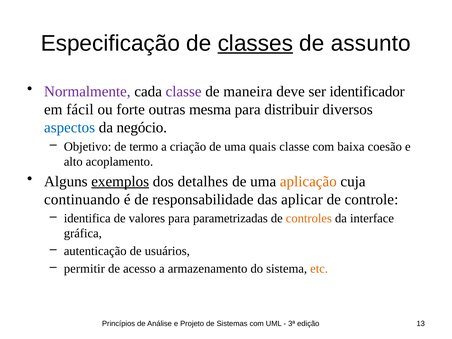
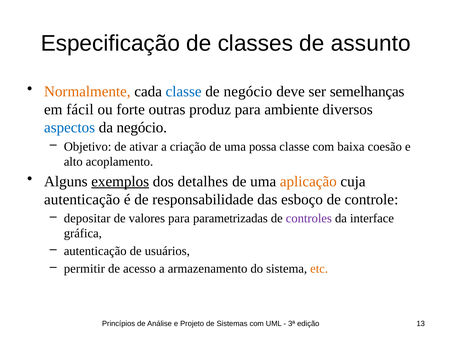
classes underline: present -> none (255, 43)
Normalmente colour: purple -> orange (87, 91)
classe colour: purple -> blue (184, 91)
de maneira: maneira -> negócio (248, 91)
identificador: identificador -> semelhanças (367, 91)
mesma: mesma -> produz (210, 110)
distribuir: distribuir -> ambiente (292, 110)
termo: termo -> ativar (144, 147)
quais: quais -> possa (263, 147)
continuando: continuando -> autenticação (82, 199)
aplicar: aplicar -> esboço (302, 199)
identifica: identifica -> depositar (87, 218)
controles colour: orange -> purple (309, 218)
